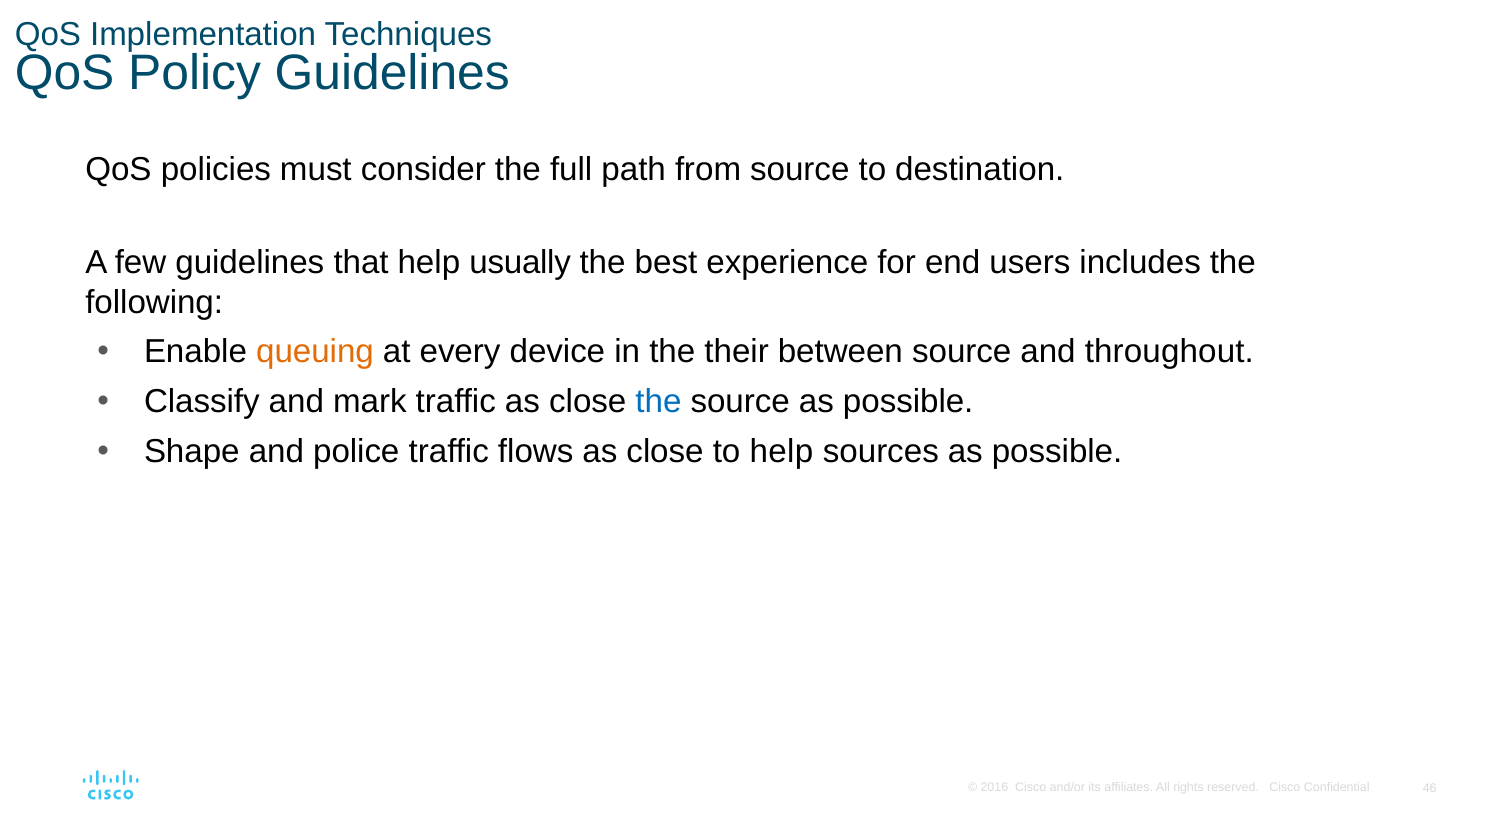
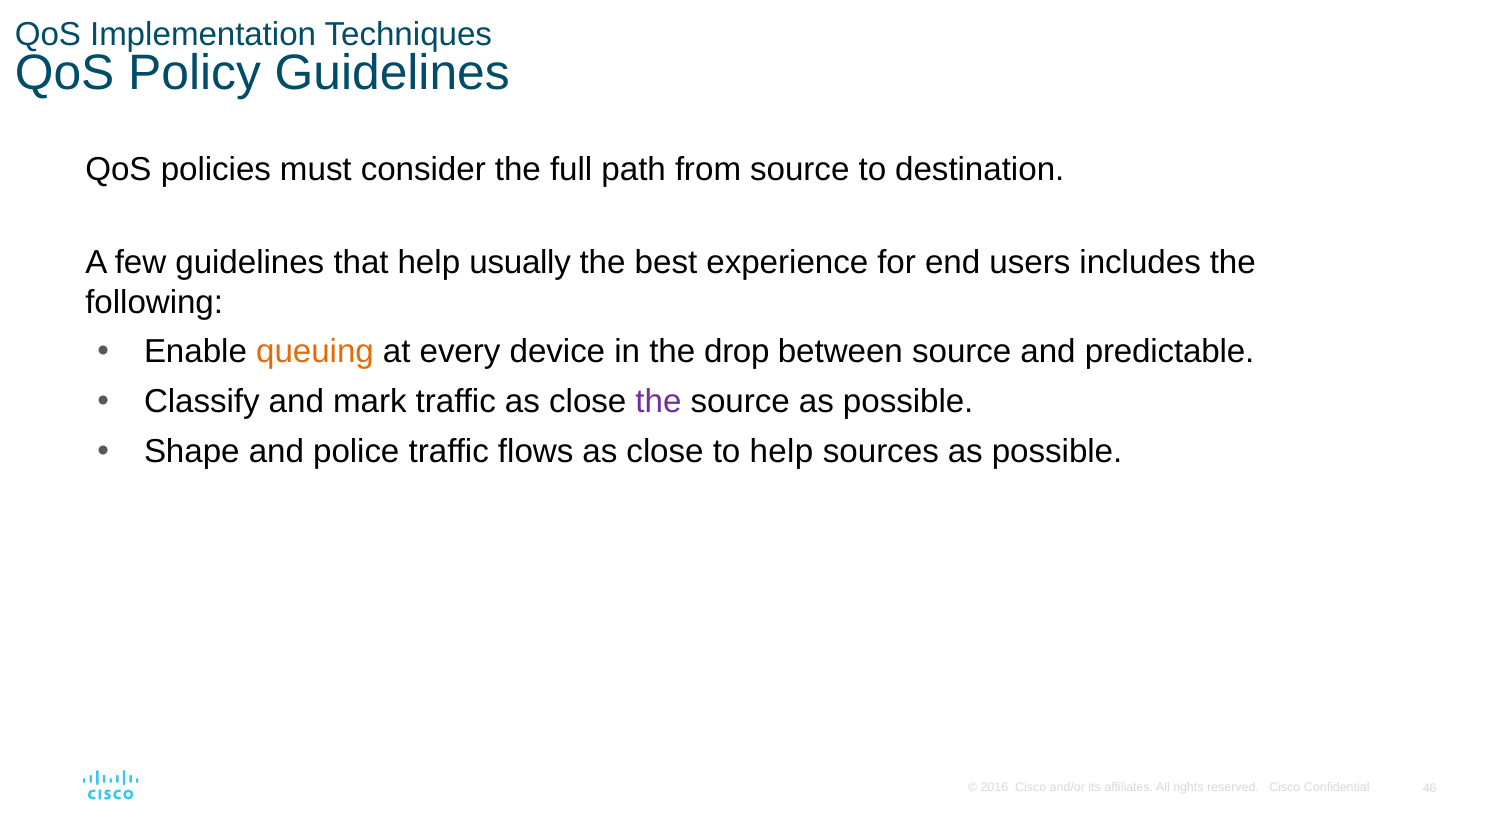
their: their -> drop (737, 351)
throughout: throughout -> predictable (1170, 351)
the colour: blue -> purple (658, 402)
